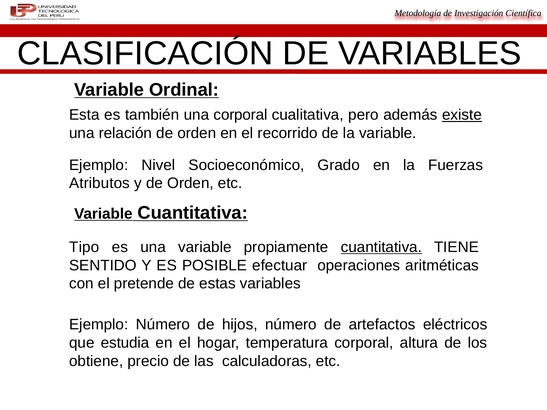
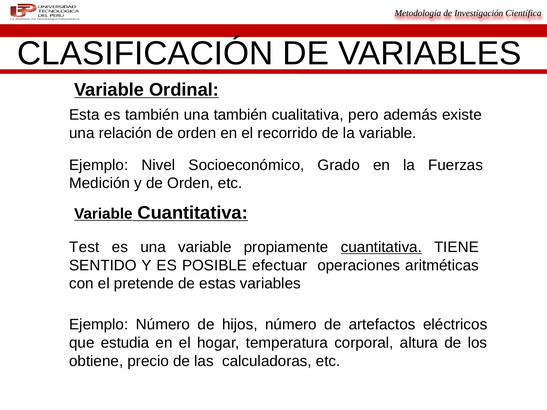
una corporal: corporal -> también (240, 115)
existe underline: present -> none (462, 115)
Atributos: Atributos -> Medición (100, 183)
Tipo: Tipo -> Test (84, 247)
